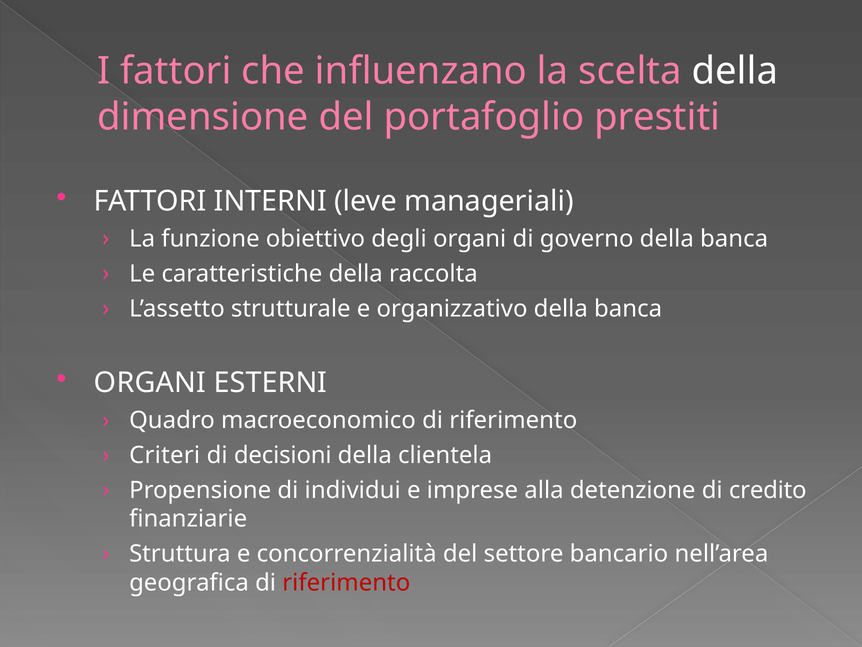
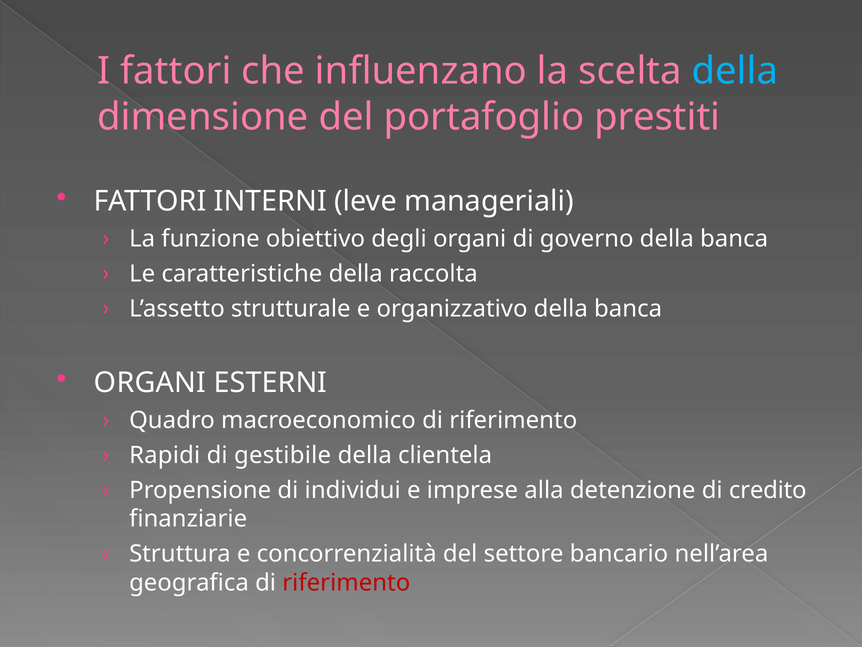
della colour: white -> light blue (735, 71)
Criteri: Criteri -> Rapidi (165, 455)
decisioni: decisioni -> gestibile (283, 455)
